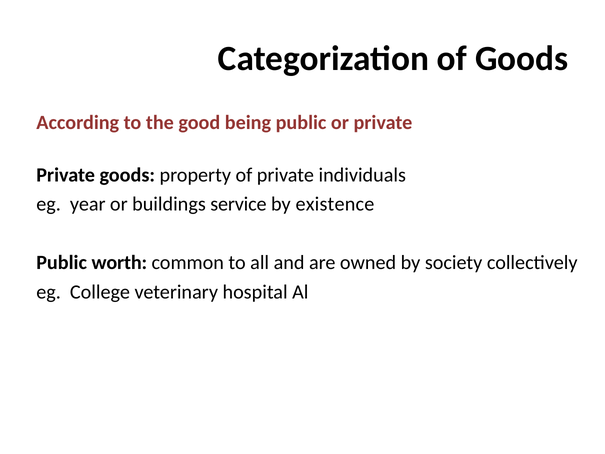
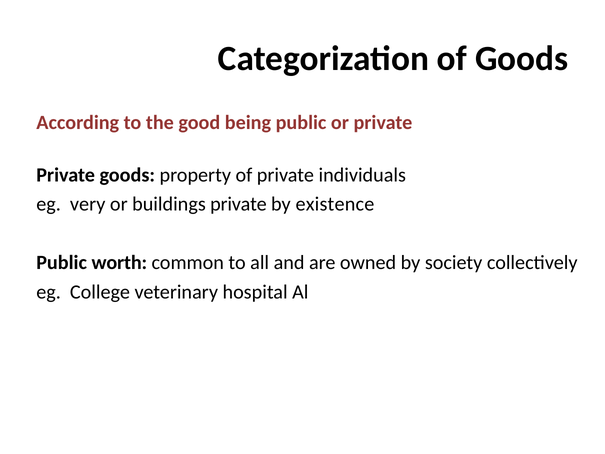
year: year -> very (88, 204)
buildings service: service -> private (238, 204)
